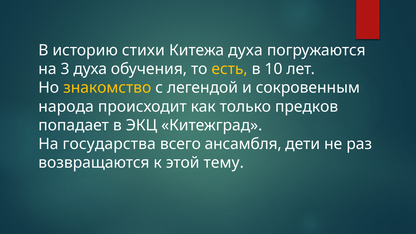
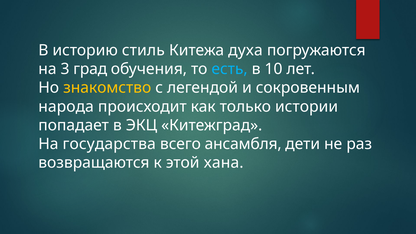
стихи: стихи -> стиль (143, 50)
3 духа: духа -> град (90, 69)
есть colour: yellow -> light blue (230, 69)
предков: предков -> истории (307, 107)
тему: тему -> хана (224, 163)
